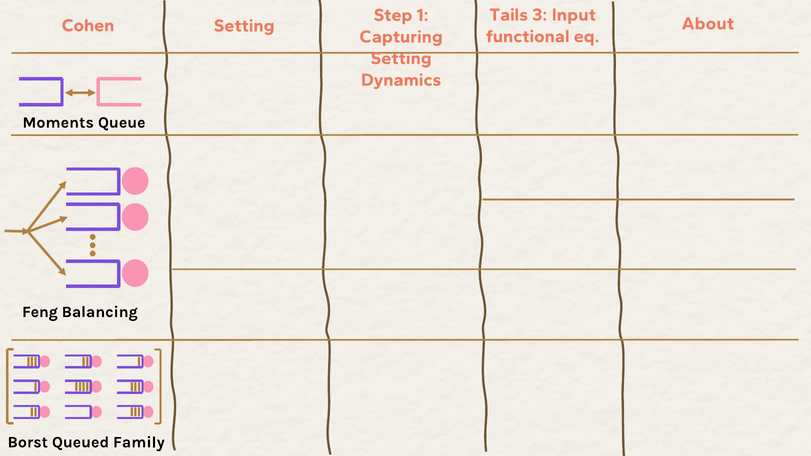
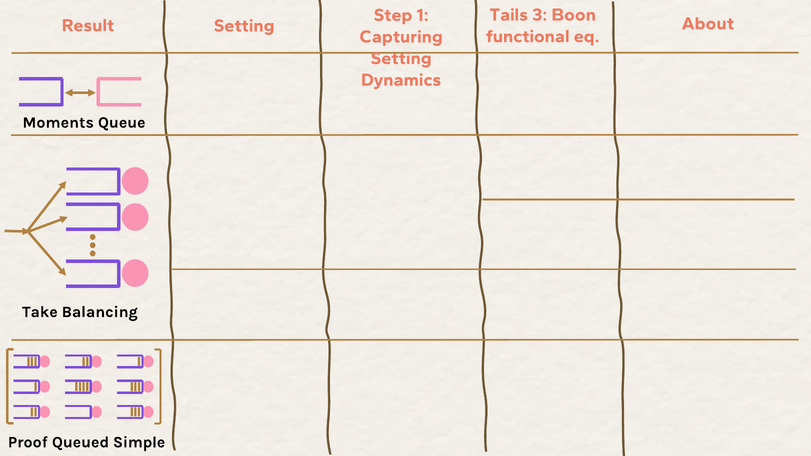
Input: Input -> Boon (574, 15)
Cohen: Cohen -> Result (88, 25)
Feng: Feng -> Take (40, 312)
Borst: Borst -> Proof (28, 442)
Family: Family -> Simple (139, 442)
